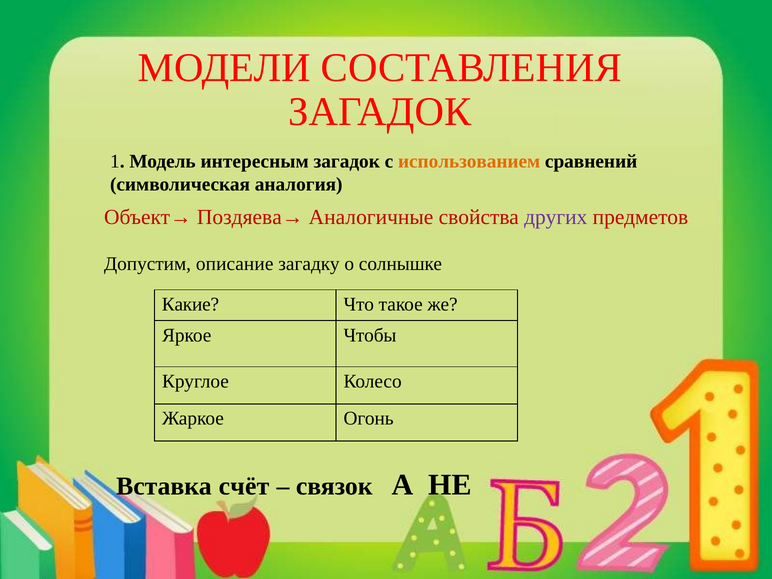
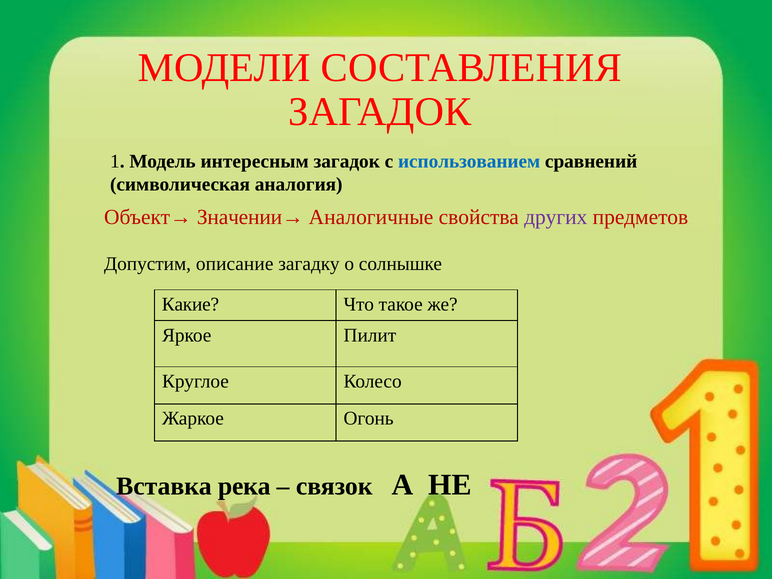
использованием colour: orange -> blue (469, 161)
Поздяева→: Поздяева→ -> Значении→ (250, 217)
Чтобы: Чтобы -> Пилит (370, 335)
счёт: счёт -> река (244, 486)
